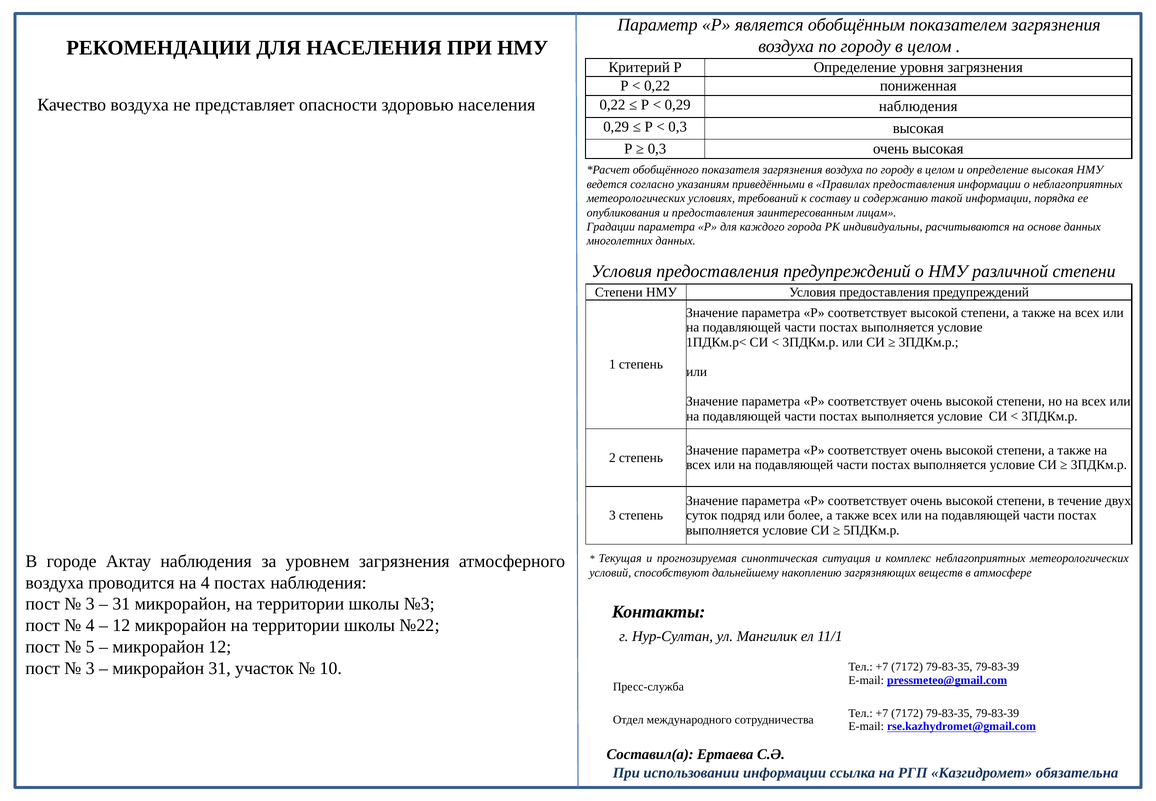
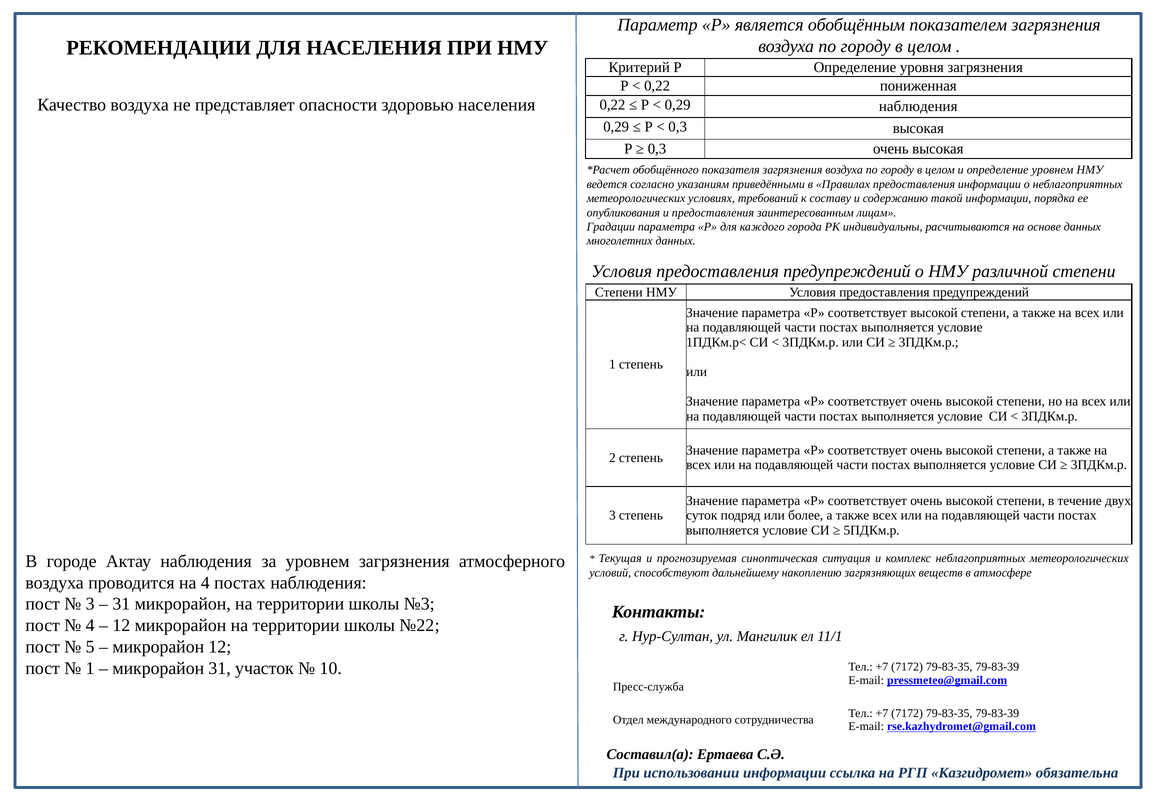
определение высокая: высокая -> уровнем (1053, 170)
3: 3 -> 1 (90, 668)
